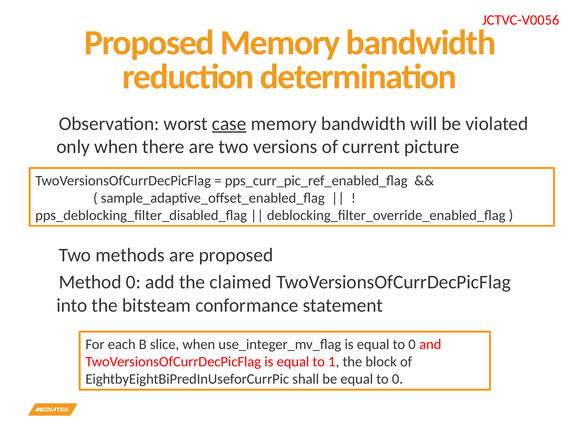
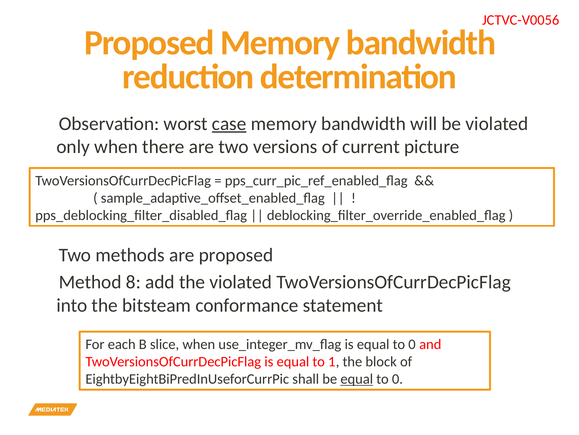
0: 0 -> 8 (133, 282)
the claimed: claimed -> violated (241, 282)
equal underline: none -> present (357, 378)
